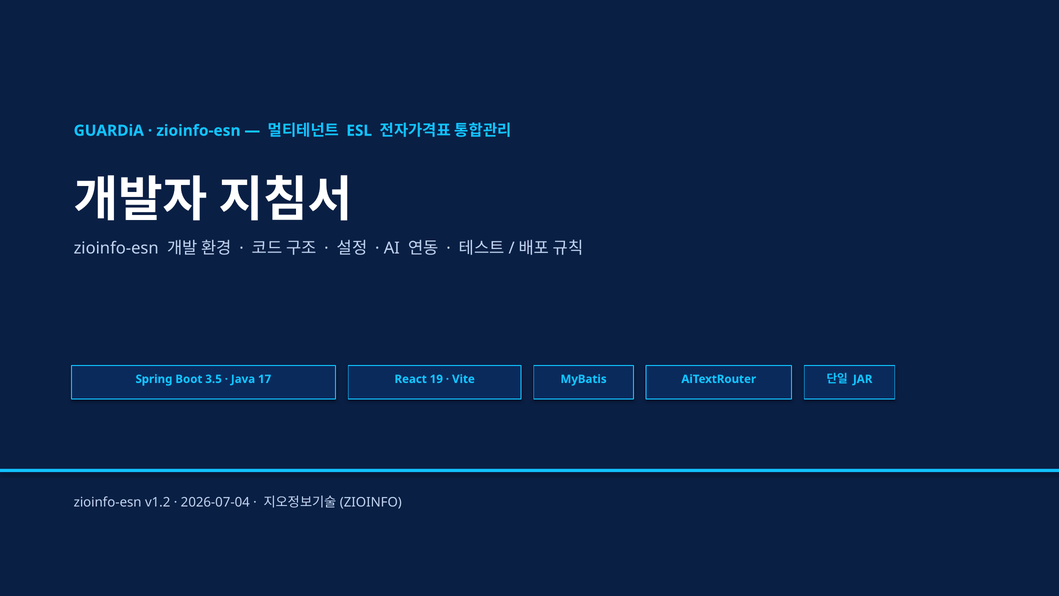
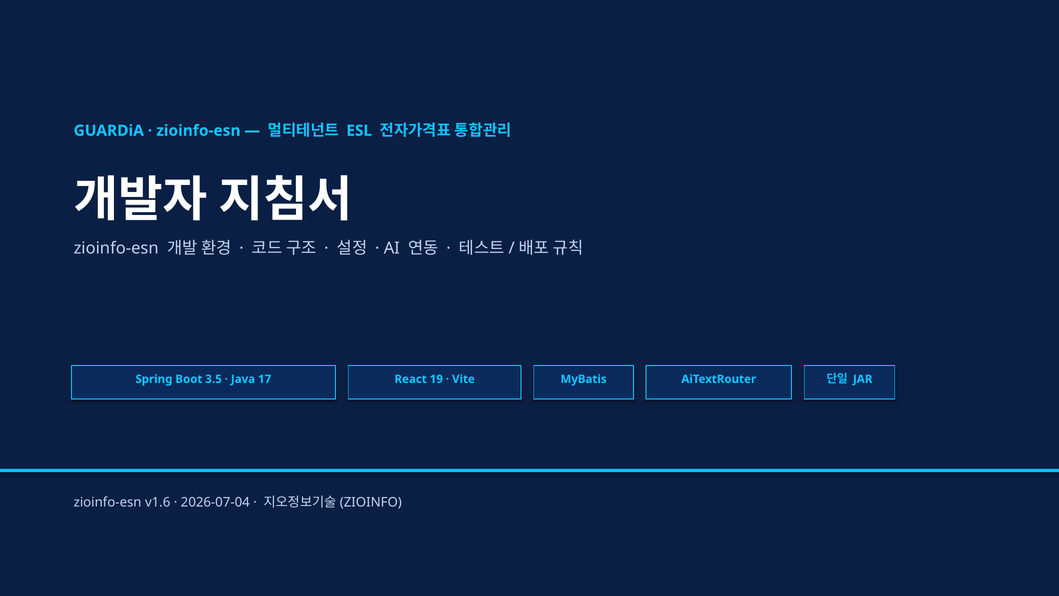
v1.2: v1.2 -> v1.6 (158, 502)
